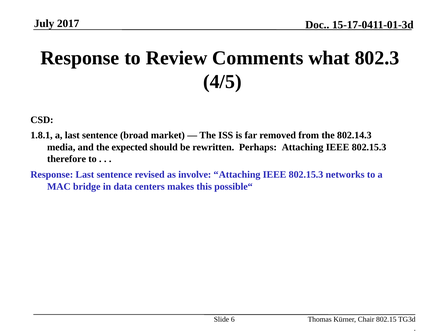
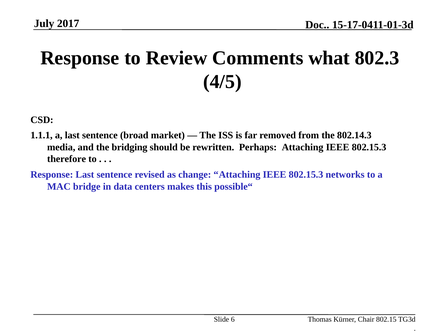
1.8.1: 1.8.1 -> 1.1.1 (42, 136)
expected: expected -> bridging (130, 148)
involve: involve -> change (195, 175)
